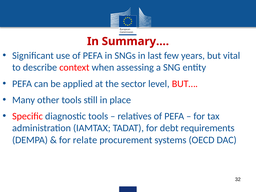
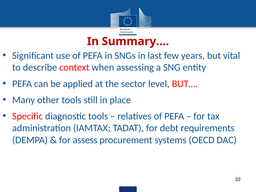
relate: relate -> assess (85, 140)
